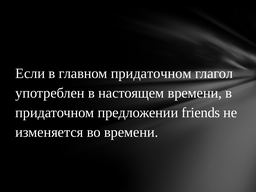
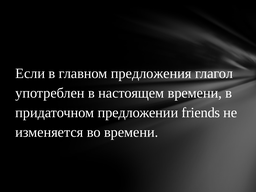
главном придаточном: придаточном -> предложения (151, 73)
